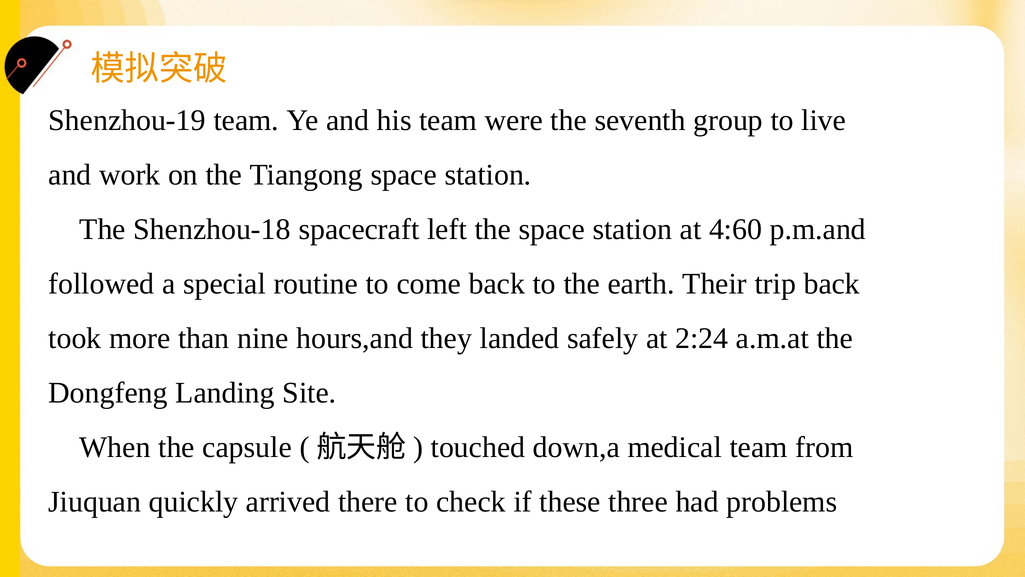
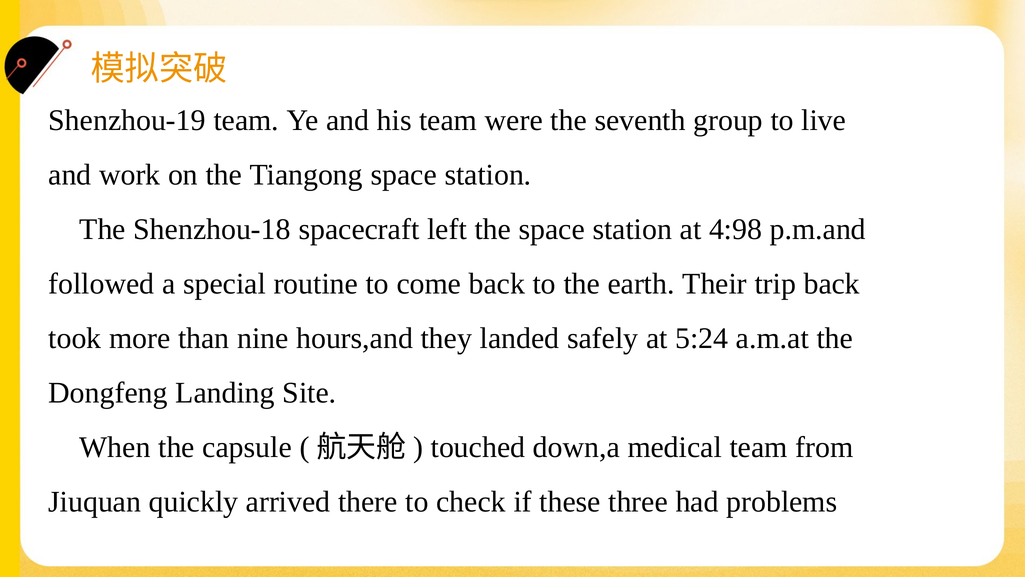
4:60: 4:60 -> 4:98 (736, 229)
2:24: 2:24 -> 5:24 (702, 338)
